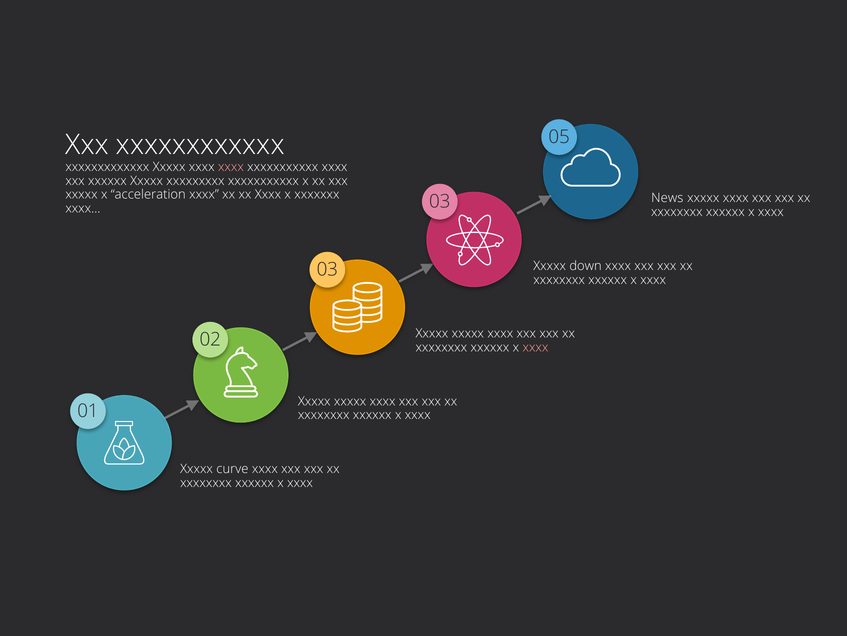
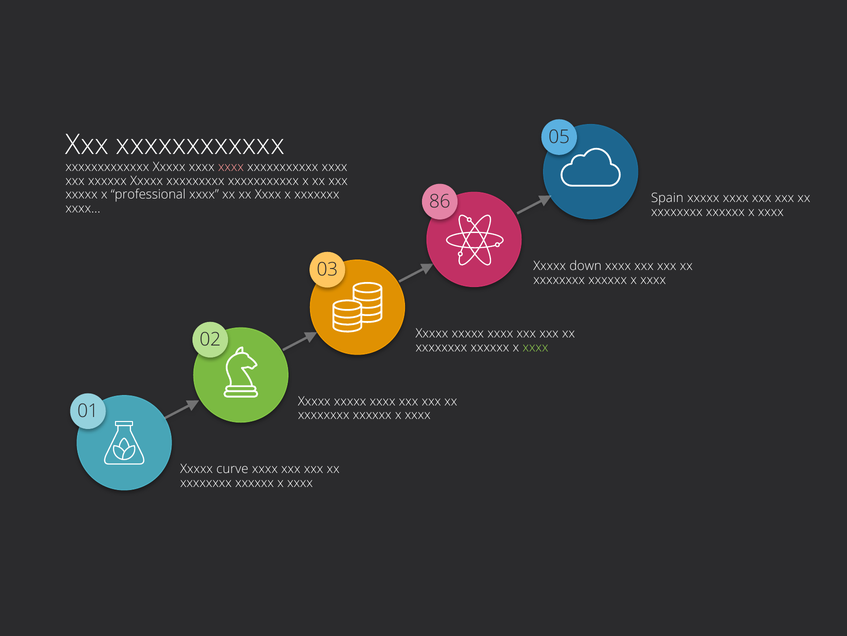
acceleration: acceleration -> professional (148, 194)
News: News -> Spain (667, 198)
xxxx… 03: 03 -> 86 (440, 201)
xxxx colour: pink -> light green (535, 347)
